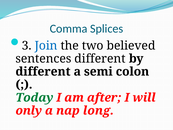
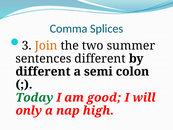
Join colour: blue -> orange (46, 46)
believed: believed -> summer (131, 46)
after: after -> good (104, 97)
long: long -> high (98, 110)
